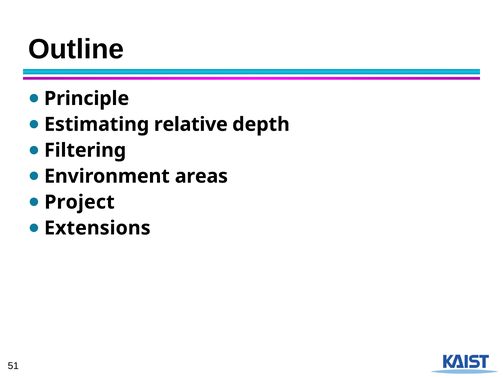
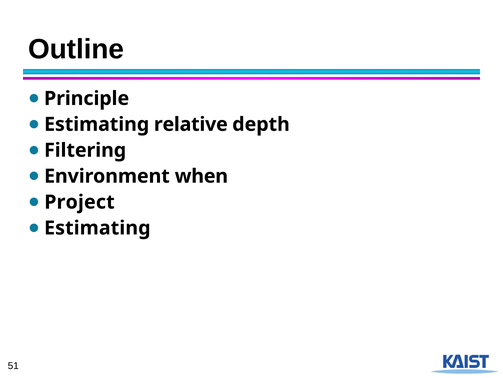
areas: areas -> when (201, 176)
Extensions: Extensions -> Estimating (97, 228)
